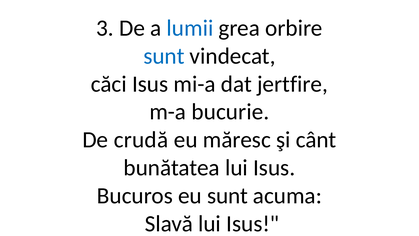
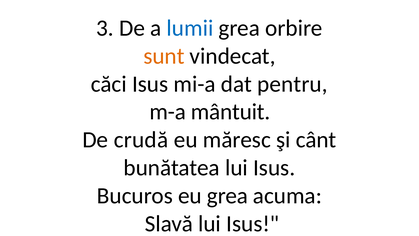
sunt colour: blue -> orange (164, 56)
jertfire: jertfire -> pentru (292, 84)
bucurie: bucurie -> mântuit (231, 112)
eu sunt: sunt -> grea (228, 196)
